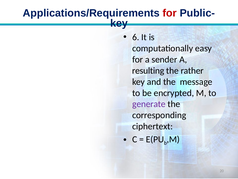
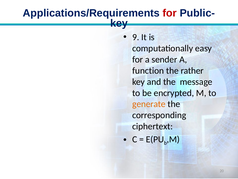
6: 6 -> 9 (136, 37)
resulting: resulting -> function (148, 70)
generate colour: purple -> orange (149, 104)
